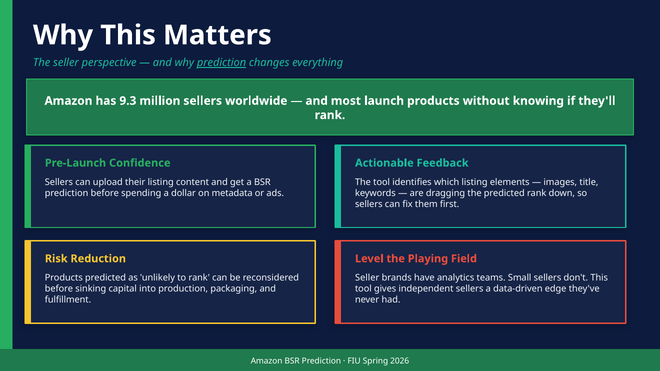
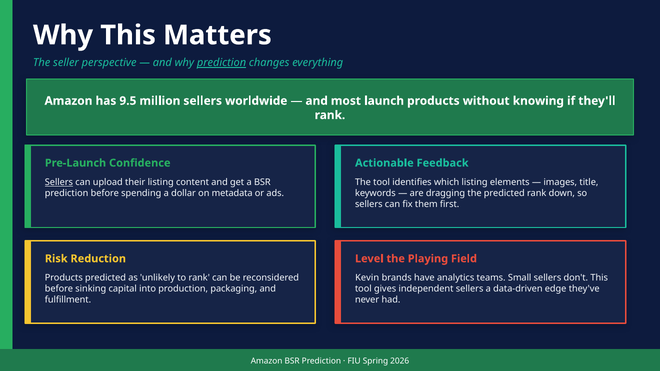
9.3: 9.3 -> 9.5 (128, 101)
Sellers underline: none -> present (59, 182)
Seller: Seller -> Kevin (367, 278)
